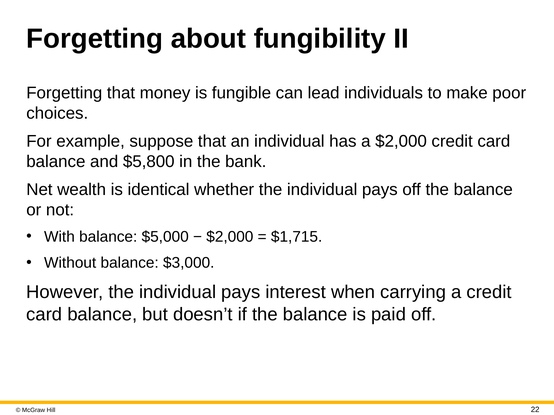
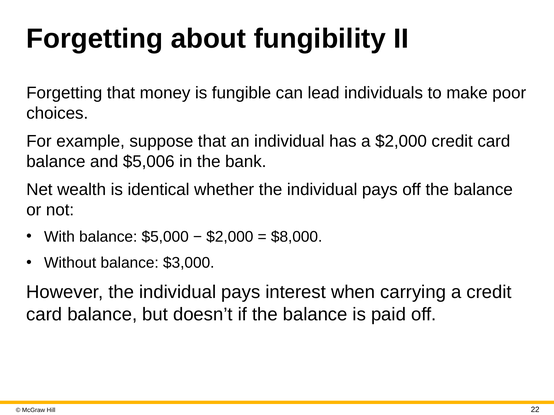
$5,800: $5,800 -> $5,006 (149, 162)
$1,715: $1,715 -> $8,000 (297, 237)
